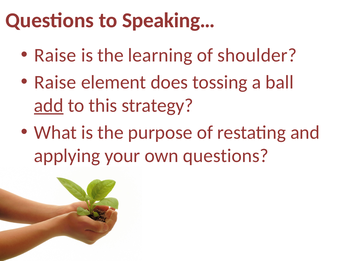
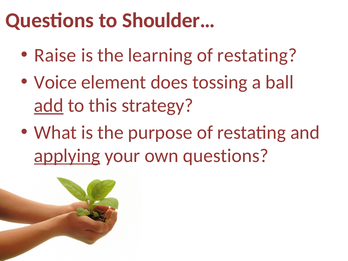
Speaking…: Speaking… -> Shoulder… (169, 20)
shoulder: shoulder -> restating (257, 55)
Raise: Raise -> Voice (55, 82)
applying underline: none -> present (67, 156)
